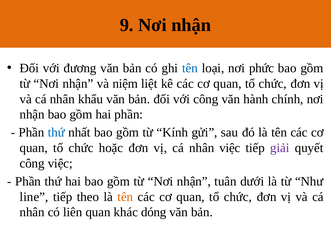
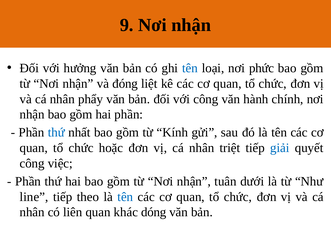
đương: đương -> hưởng (80, 68)
niệm: niệm -> đóng (125, 84)
khẩu: khẩu -> phẩy (91, 99)
nhân việc: việc -> triệt (230, 148)
giải colour: purple -> blue (280, 148)
tên colour: orange -> blue (125, 197)
